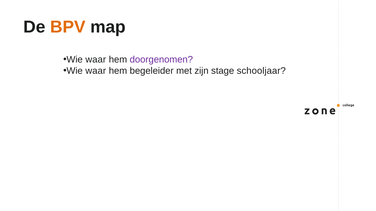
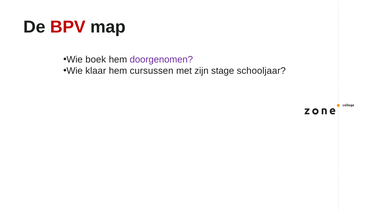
BPV colour: orange -> red (68, 27)
waar: waar -> boek (96, 60)
waar: waar -> klaar (96, 71)
begeleider: begeleider -> cursussen (152, 71)
